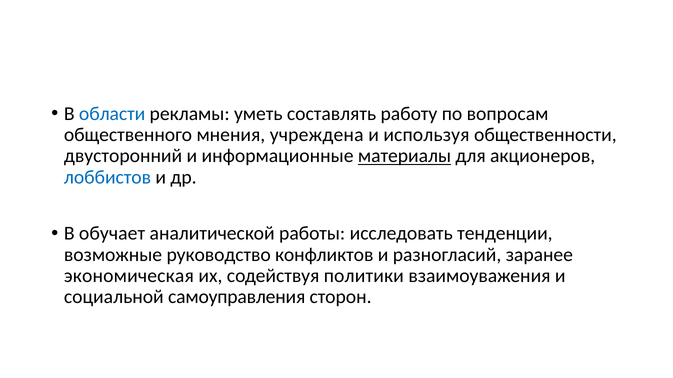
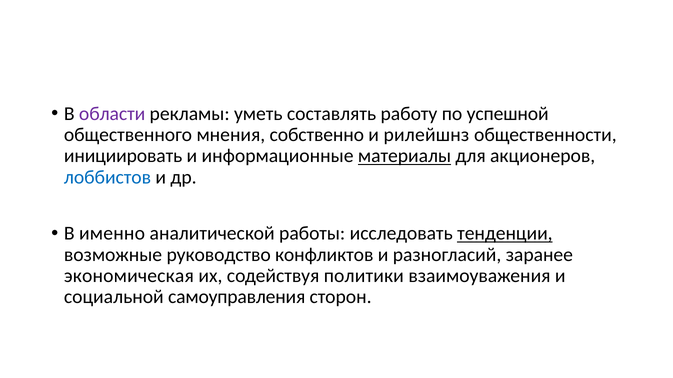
области colour: blue -> purple (112, 114)
вопросам: вопросам -> успешной (508, 114)
учреждена: учреждена -> собственно (317, 135)
используя: используя -> рилейшнз (426, 135)
двусторонний: двусторонний -> инициировать (123, 156)
обучает: обучает -> именно (112, 234)
тенденции underline: none -> present (505, 234)
